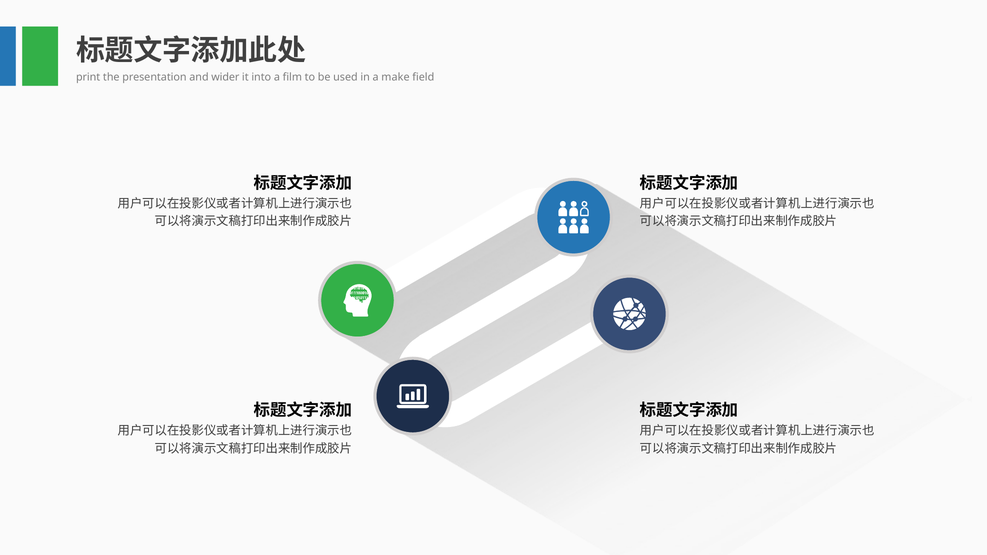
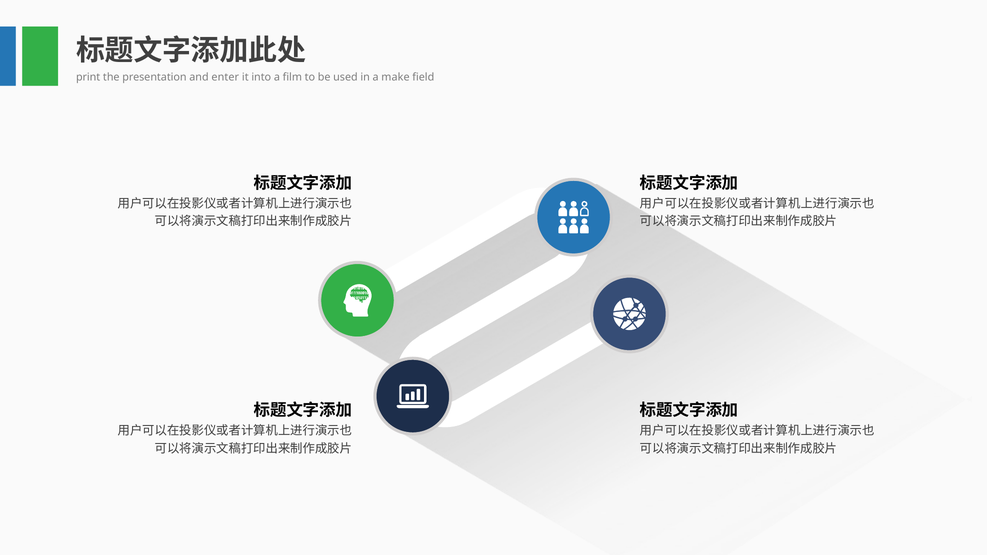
wider: wider -> enter (225, 77)
